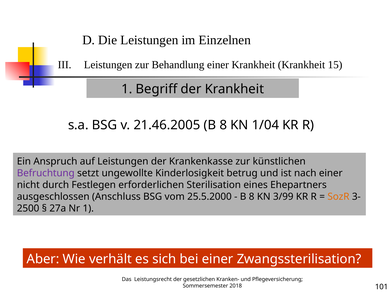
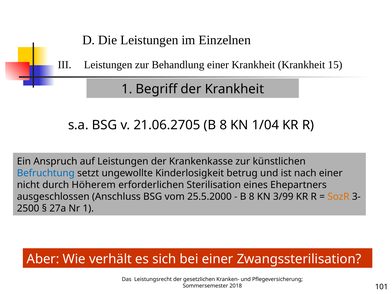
21.46.2005: 21.46.2005 -> 21.06.2705 (167, 125)
Befruchtung colour: purple -> blue (46, 173)
Festlegen: Festlegen -> Höherem (94, 185)
